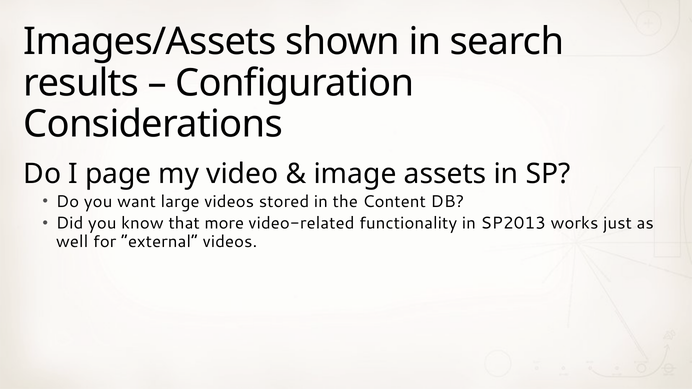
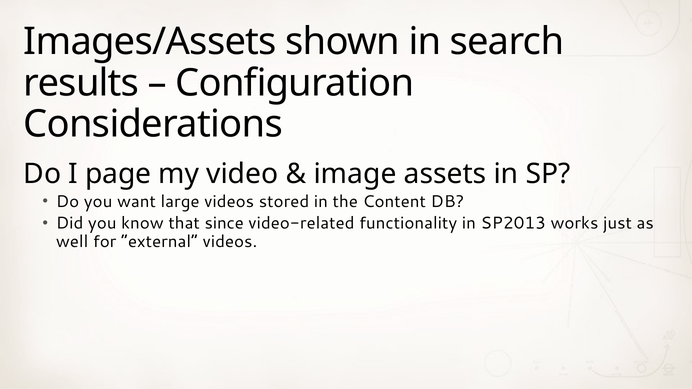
more: more -> since (224, 223)
